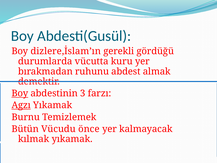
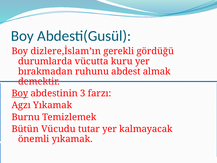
Agzı underline: present -> none (21, 105)
önce: önce -> tutar (89, 129)
kılmak: kılmak -> önemli (34, 139)
